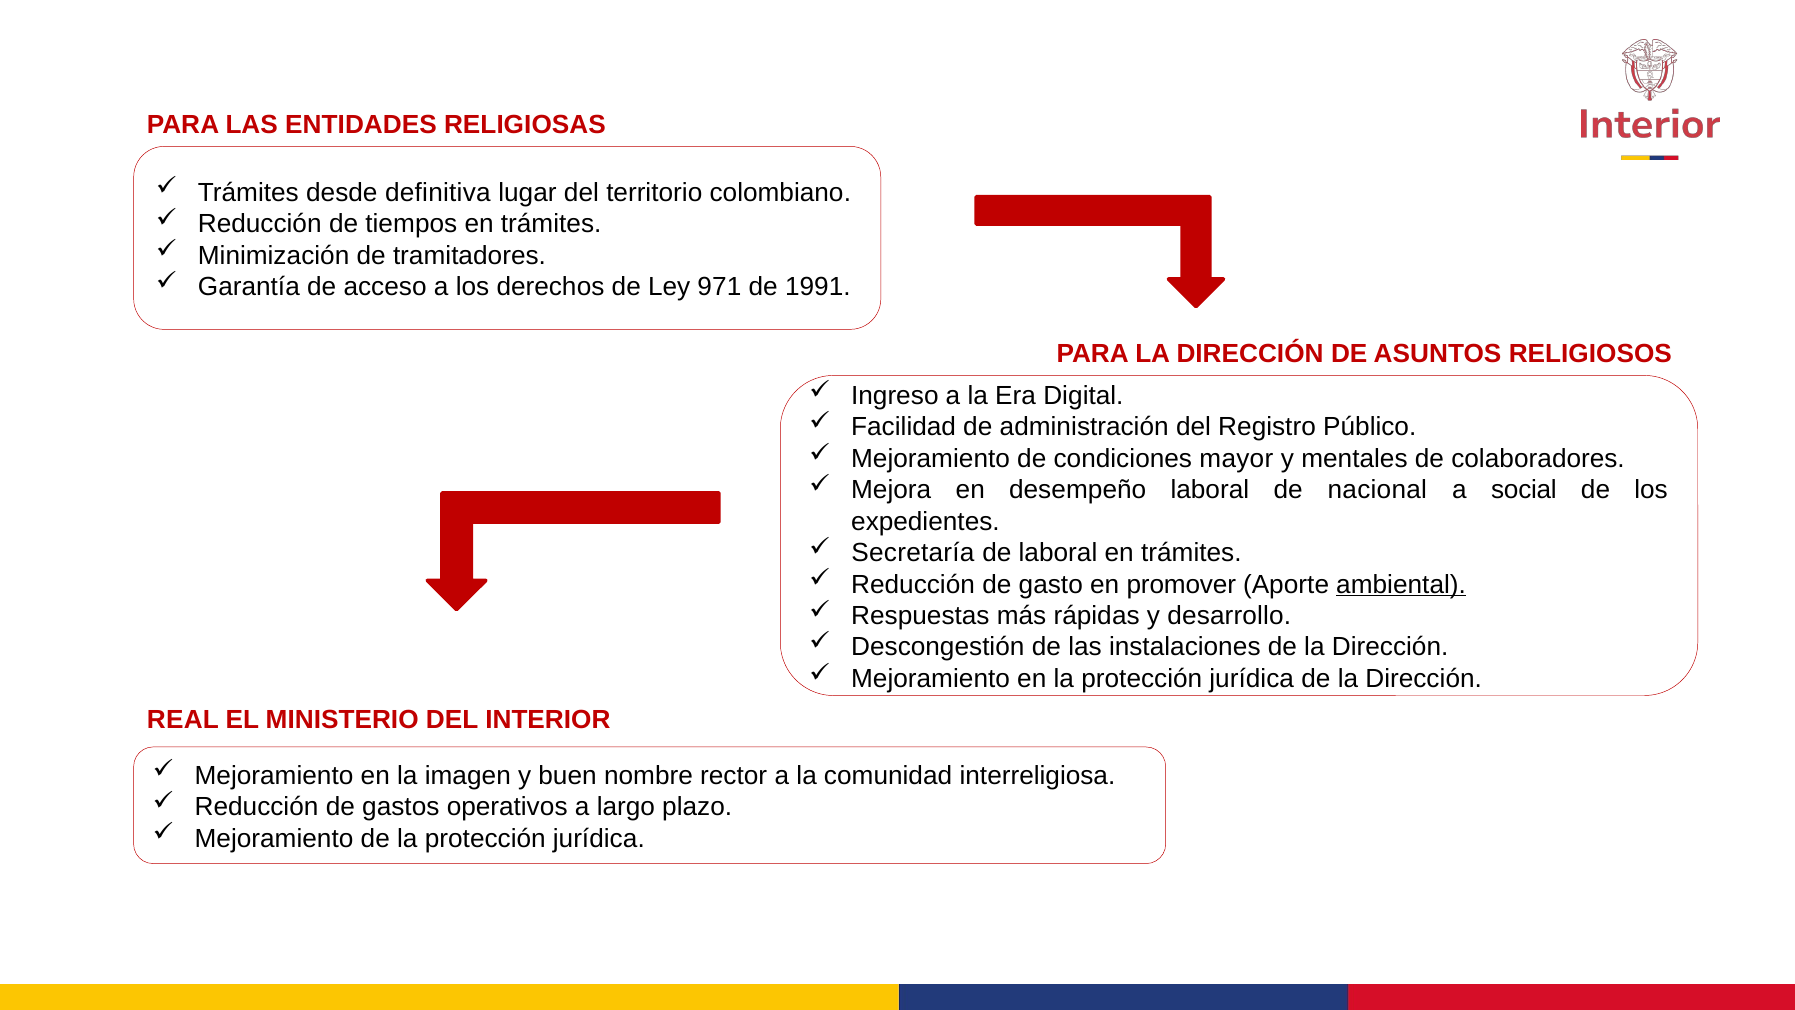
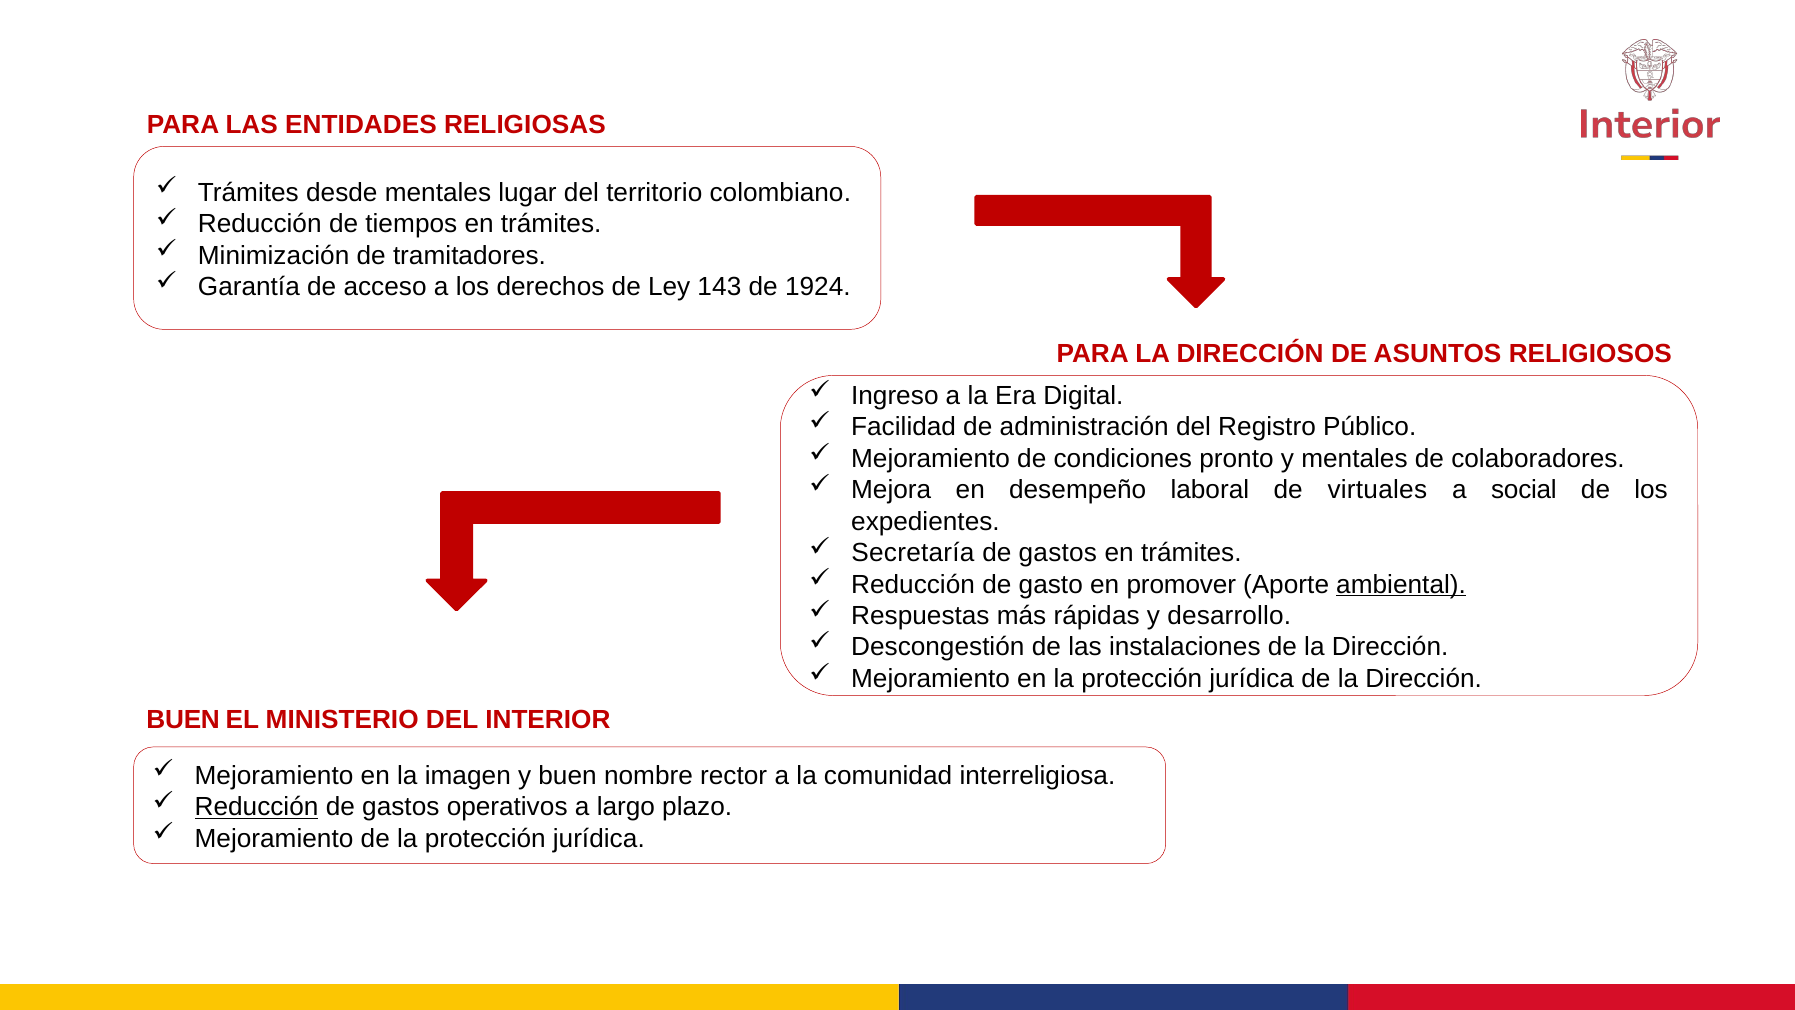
desde definitiva: definitiva -> mentales (438, 192)
971: 971 -> 143 (719, 287)
1991: 1991 -> 1924 (818, 287)
mayor: mayor -> pronto (1236, 459)
nacional: nacional -> virtuales (1377, 490)
laboral: laboral -> gastos (1058, 553)
REAL: REAL -> BUEN (183, 719)
Reducción underline: none -> present (257, 807)
